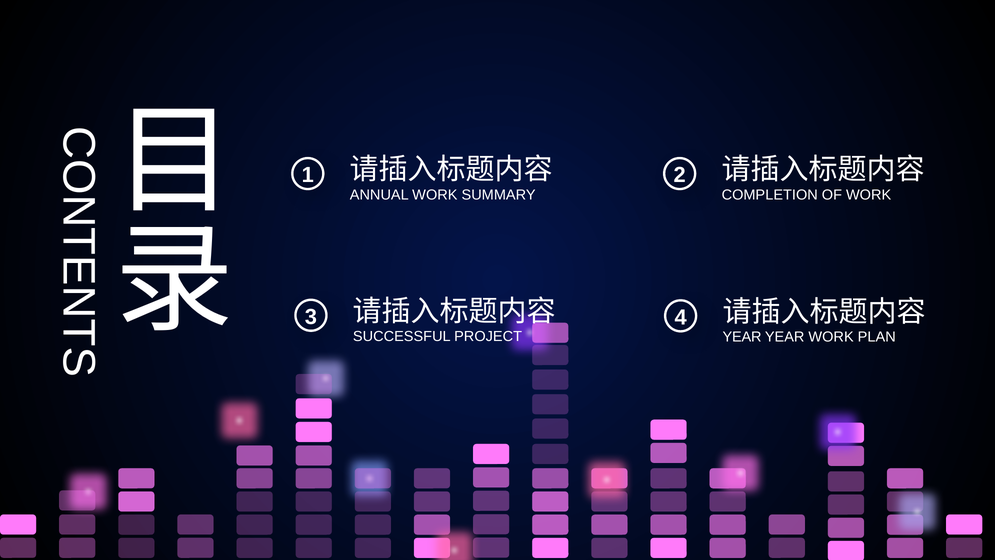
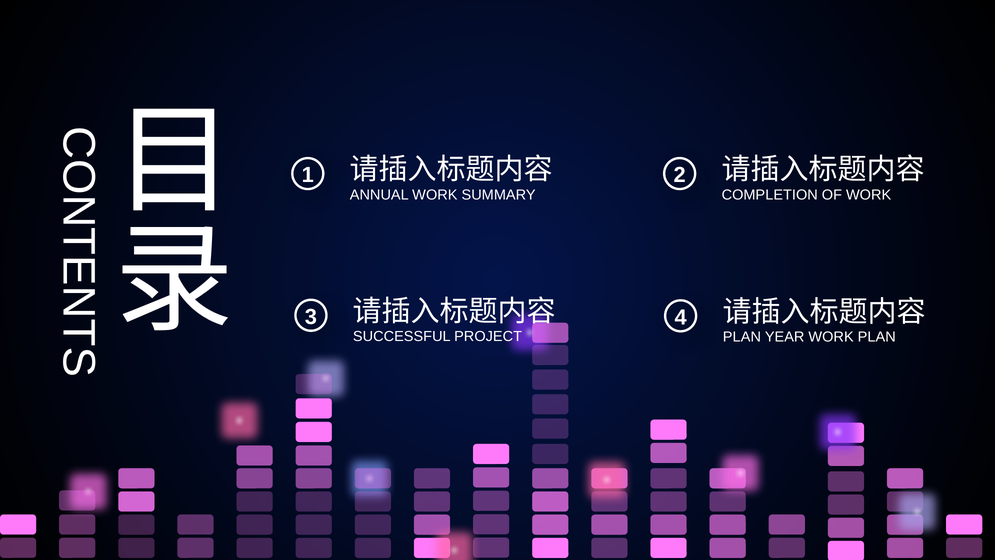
YEAR: YEAR -> PLAN (742, 337)
